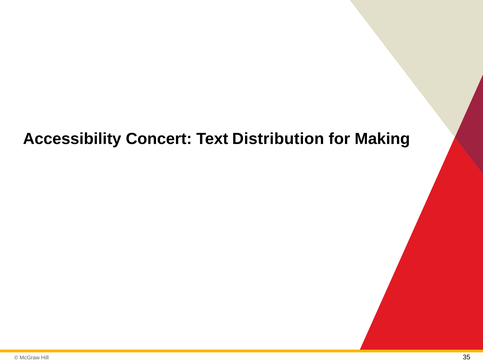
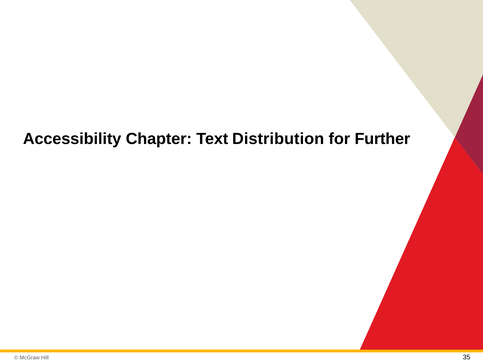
Concert: Concert -> Chapter (159, 139)
Making: Making -> Further (382, 139)
